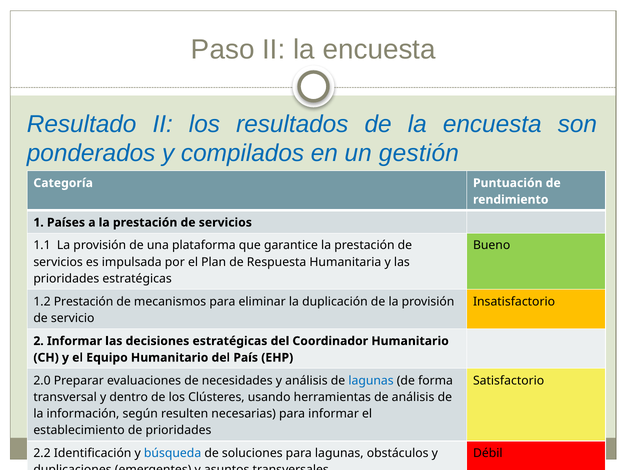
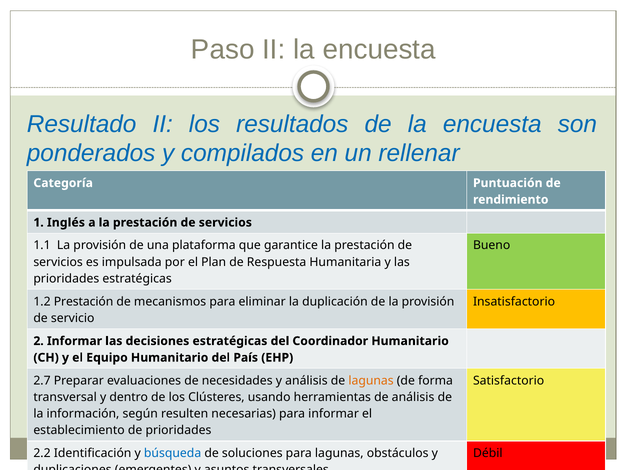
gestión: gestión -> rellenar (419, 153)
Países: Países -> Inglés (66, 223)
2.0: 2.0 -> 2.7 (42, 381)
lagunas colour: blue -> orange (371, 381)
